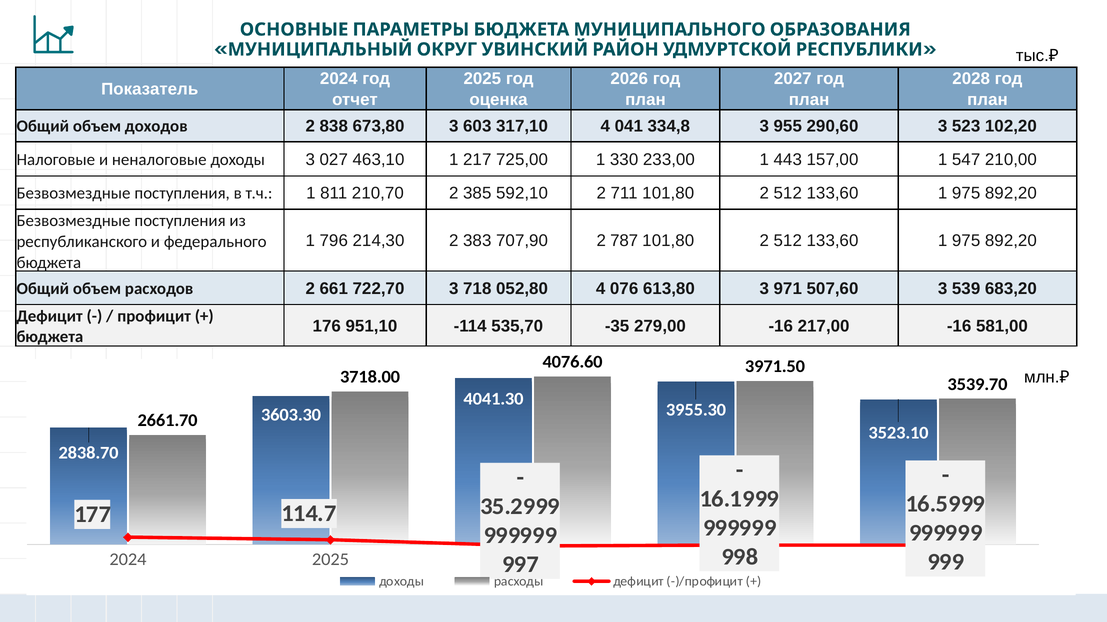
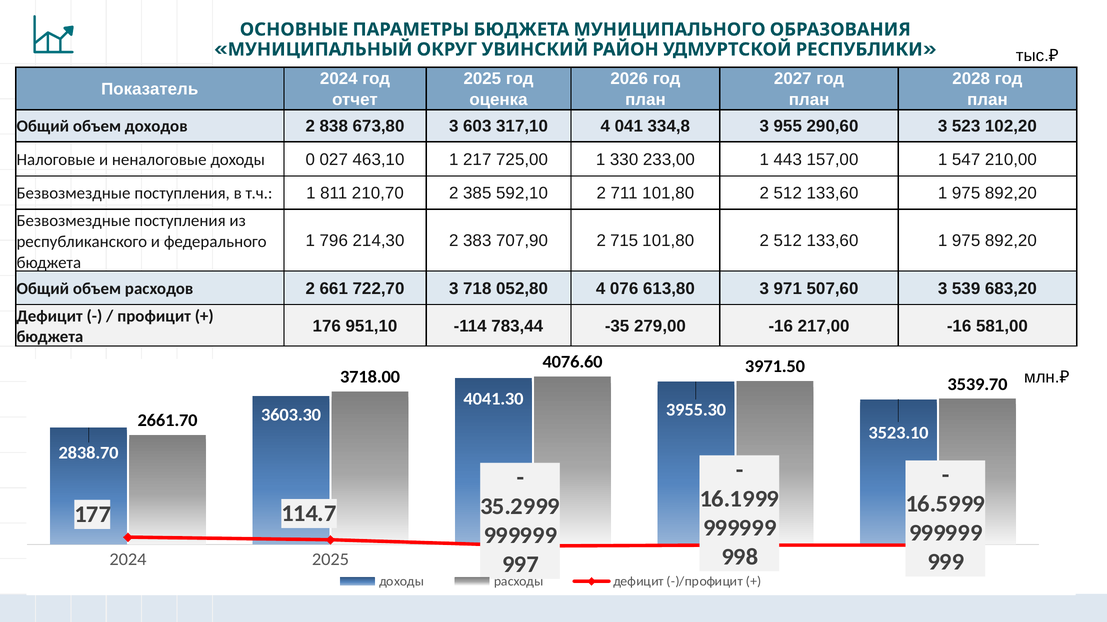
доходы 3: 3 -> 0 (310, 160)
787: 787 -> 715 (624, 241)
535,70: 535,70 -> 783,44 (517, 326)
